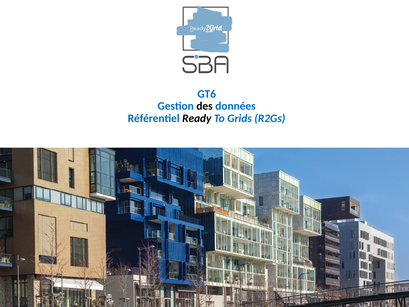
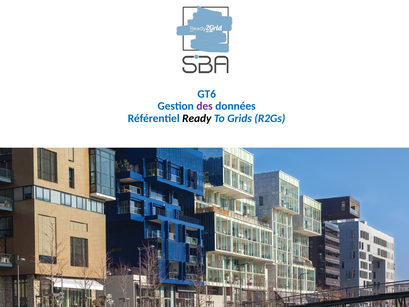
des colour: black -> purple (205, 106)
